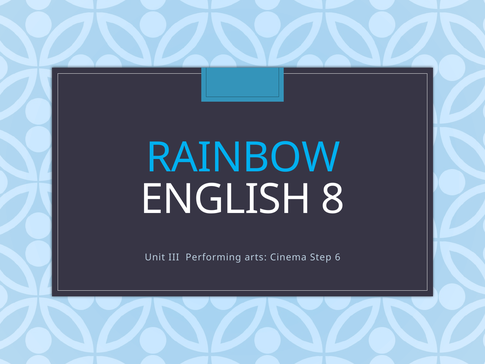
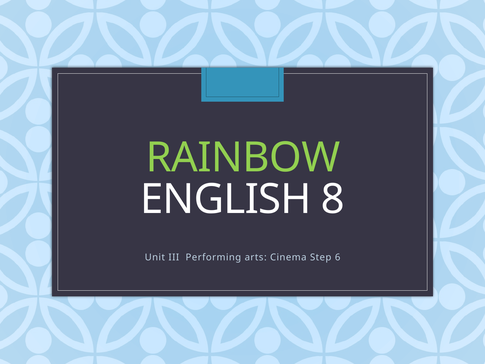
RAINBOW colour: light blue -> light green (243, 158)
